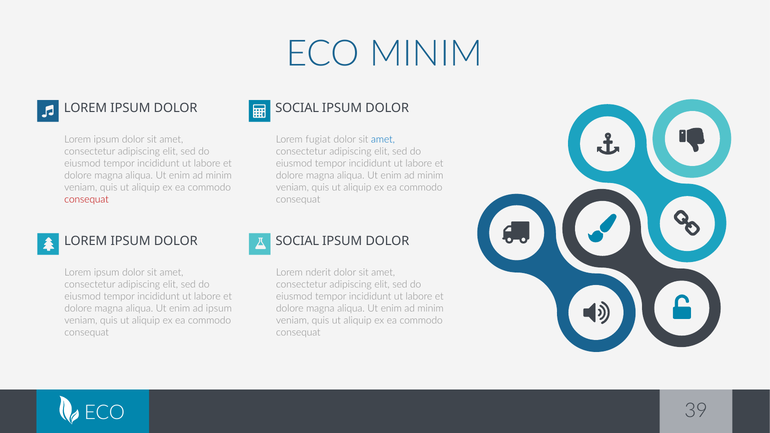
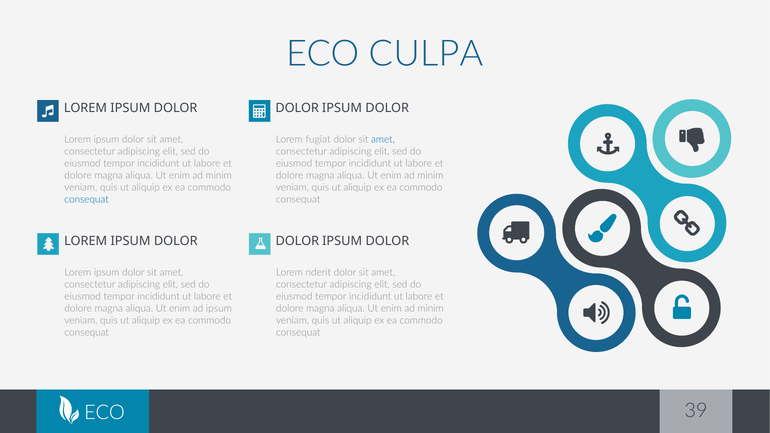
ECO MINIM: MINIM -> CULPA (426, 54)
SOCIAL: SOCIAL -> DOLOR (297, 108)
consequat colour: red -> blue (87, 200)
SOCIAL: SOCIAL -> DOLOR (297, 241)
